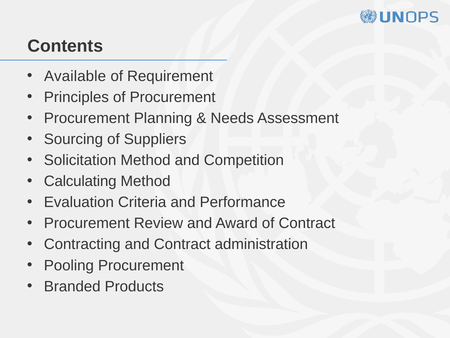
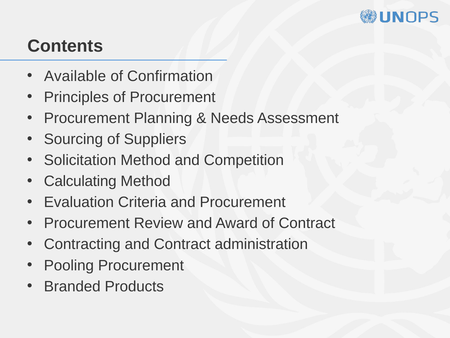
Requirement: Requirement -> Confirmation (170, 76)
and Performance: Performance -> Procurement (243, 202)
